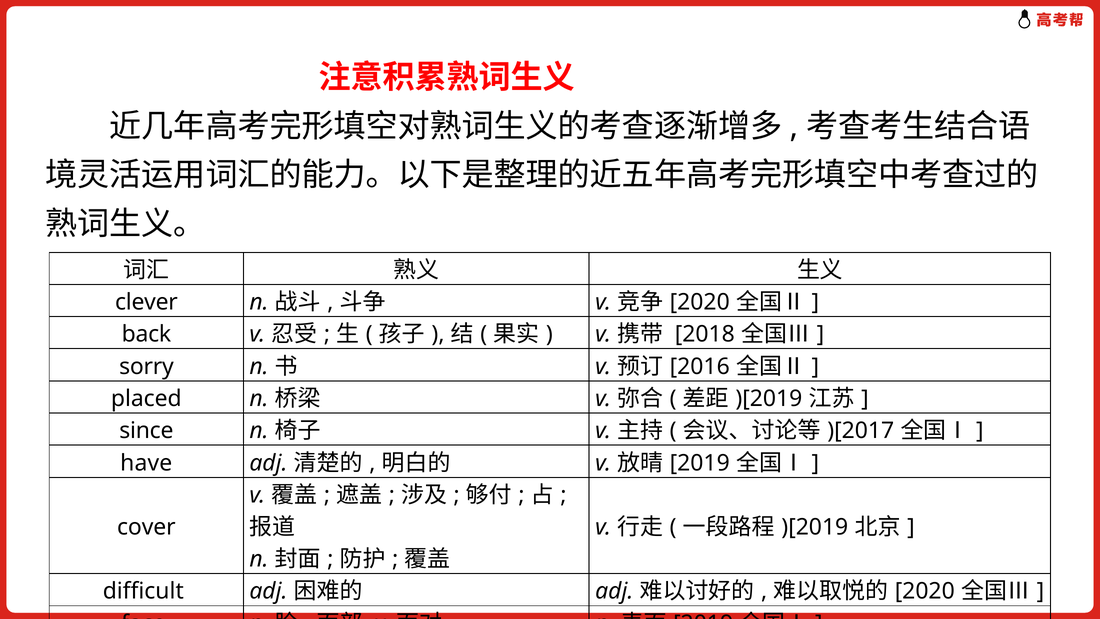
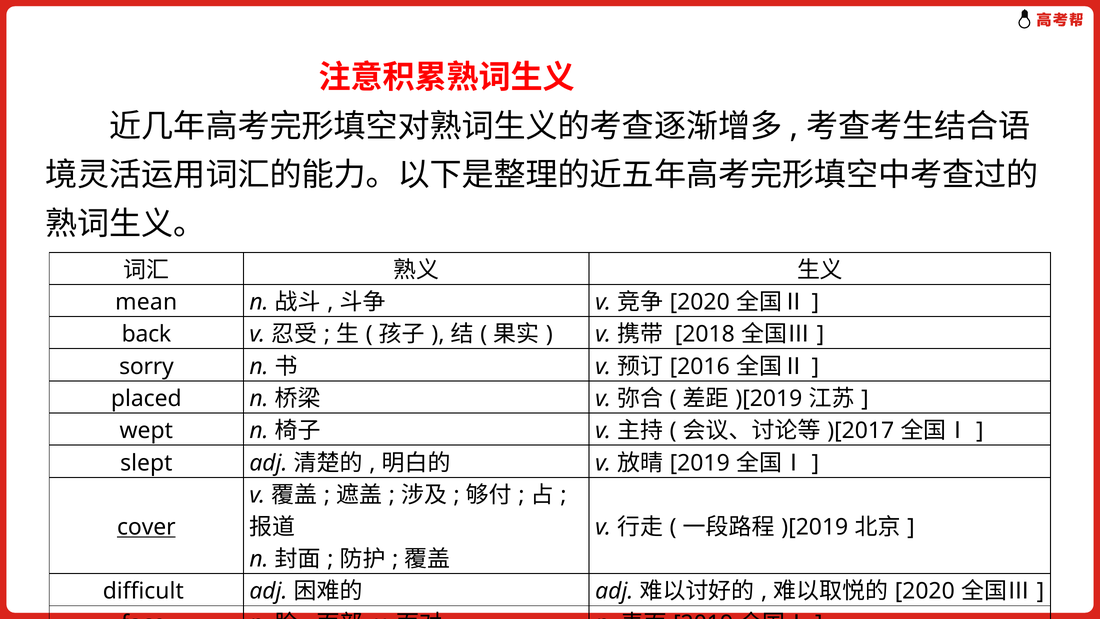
clever: clever -> mean (146, 302)
since: since -> wept (146, 431)
have: have -> slept (146, 463)
cover underline: none -> present (146, 527)
